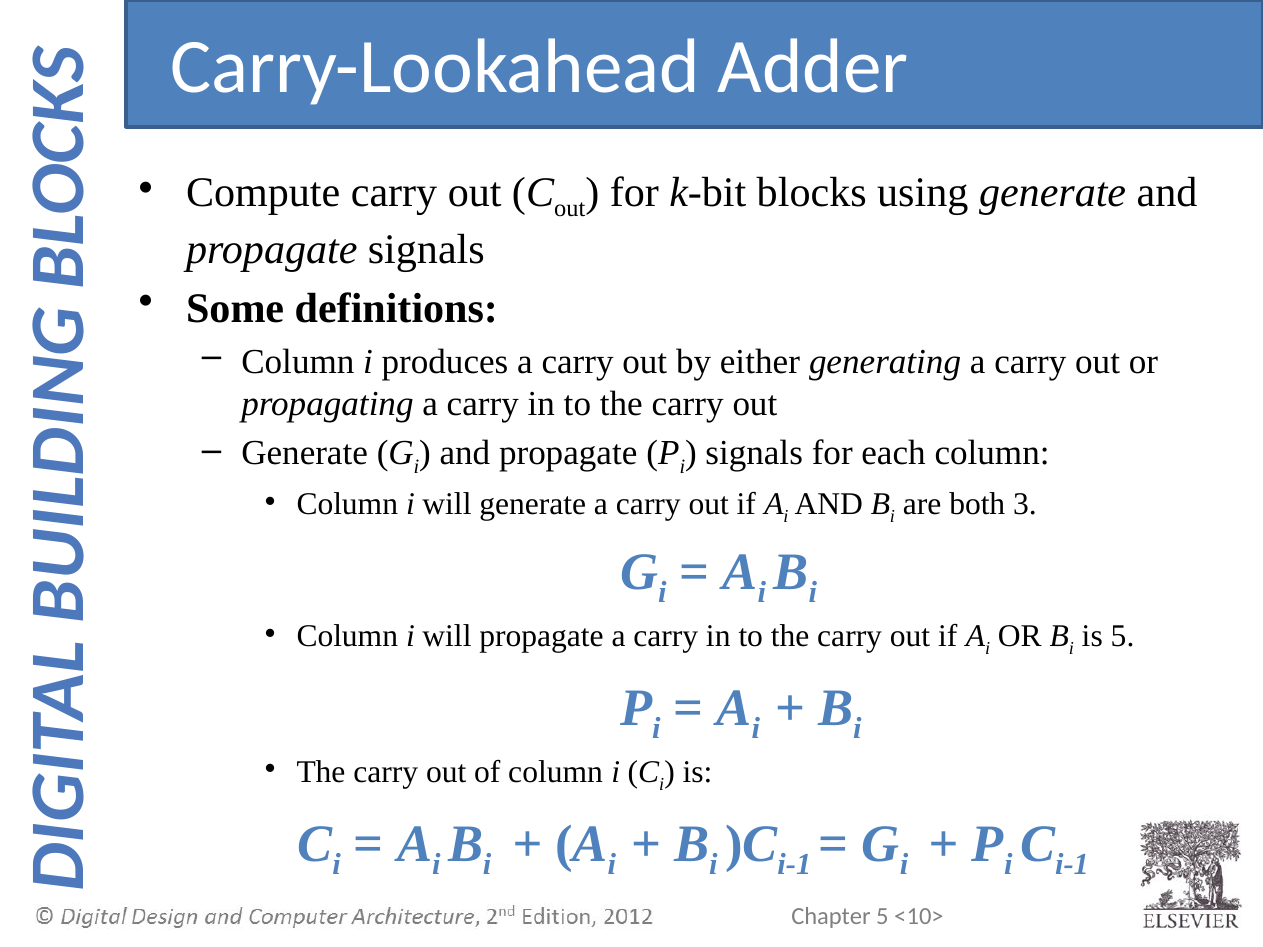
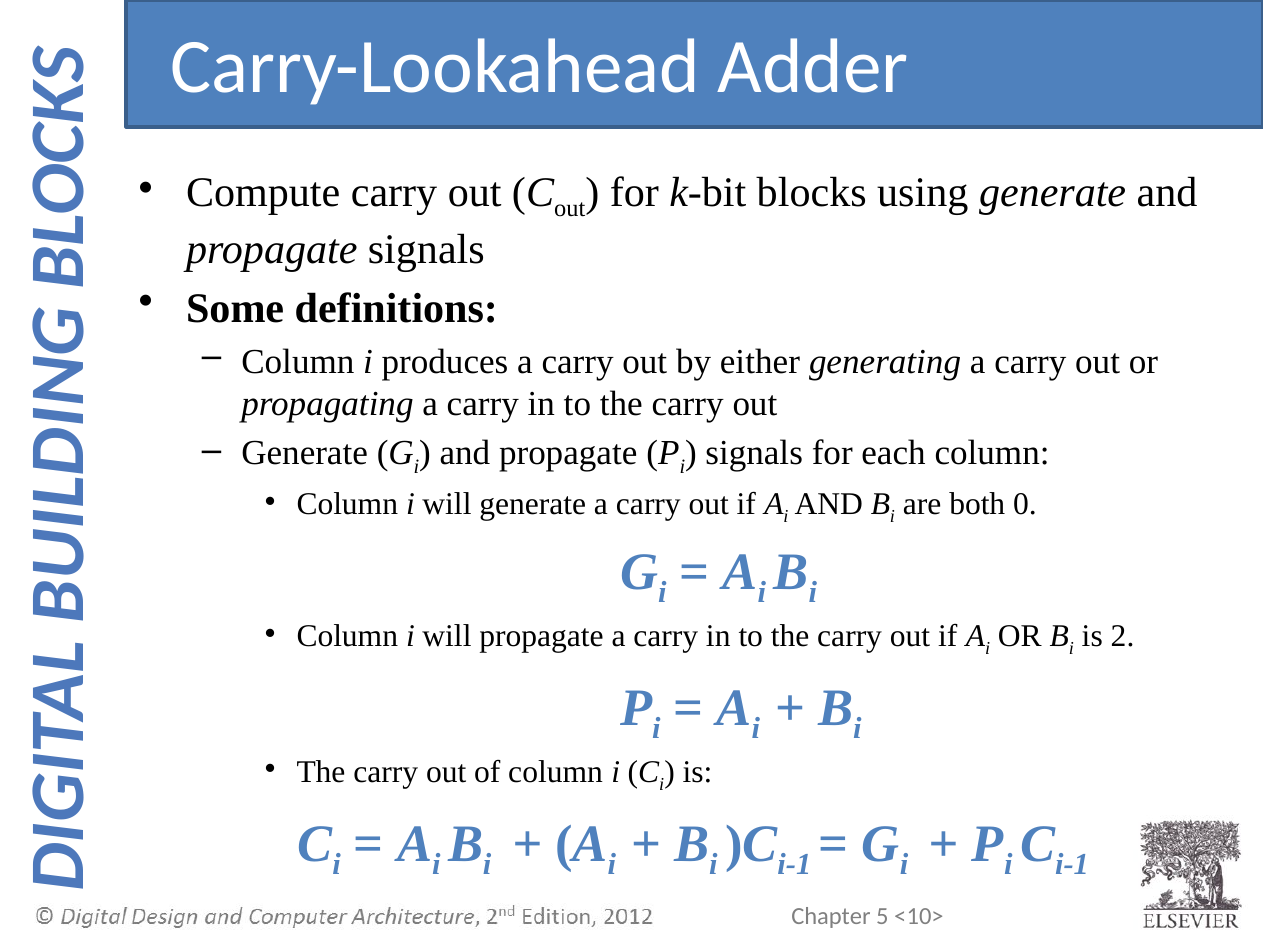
3: 3 -> 0 (1025, 505)
is 5: 5 -> 2 (1123, 636)
